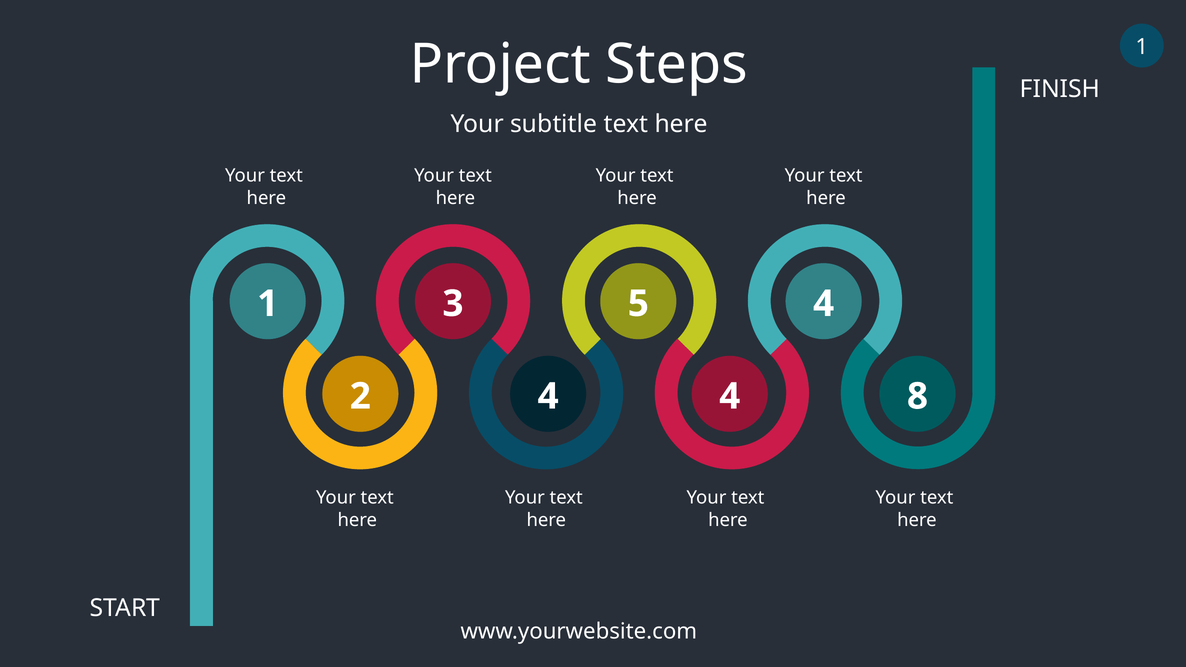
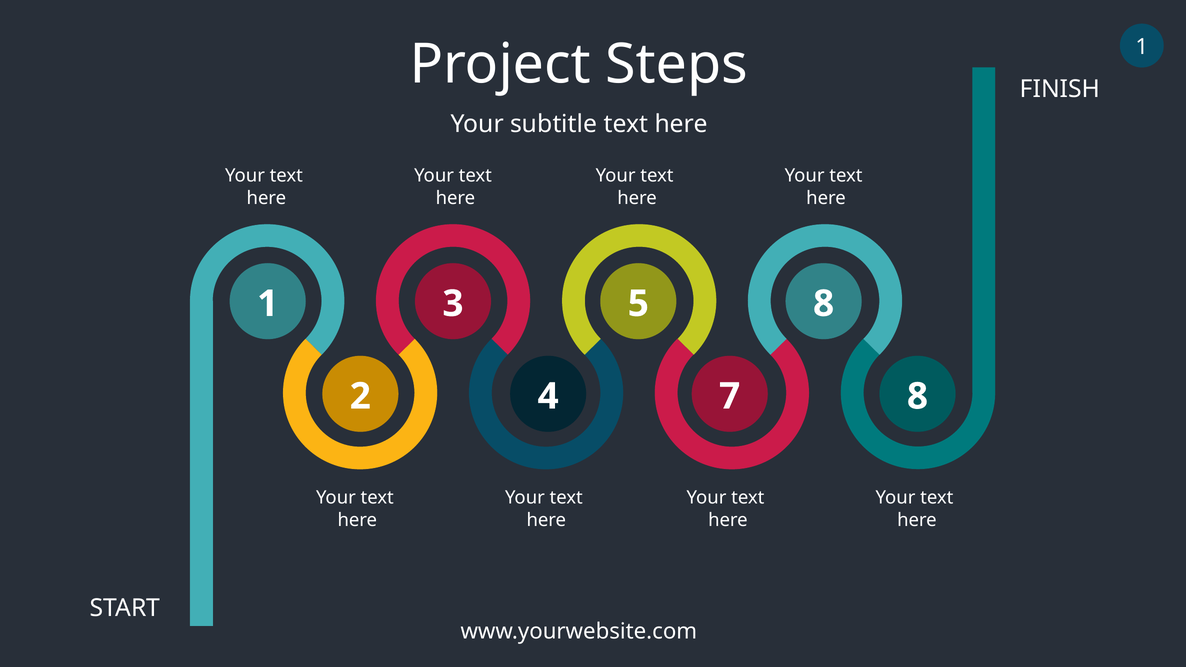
1 4: 4 -> 8 (824, 304)
4 4: 4 -> 7 (730, 396)
